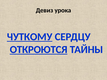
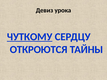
ОТКРОЮТСЯ underline: present -> none (39, 50)
